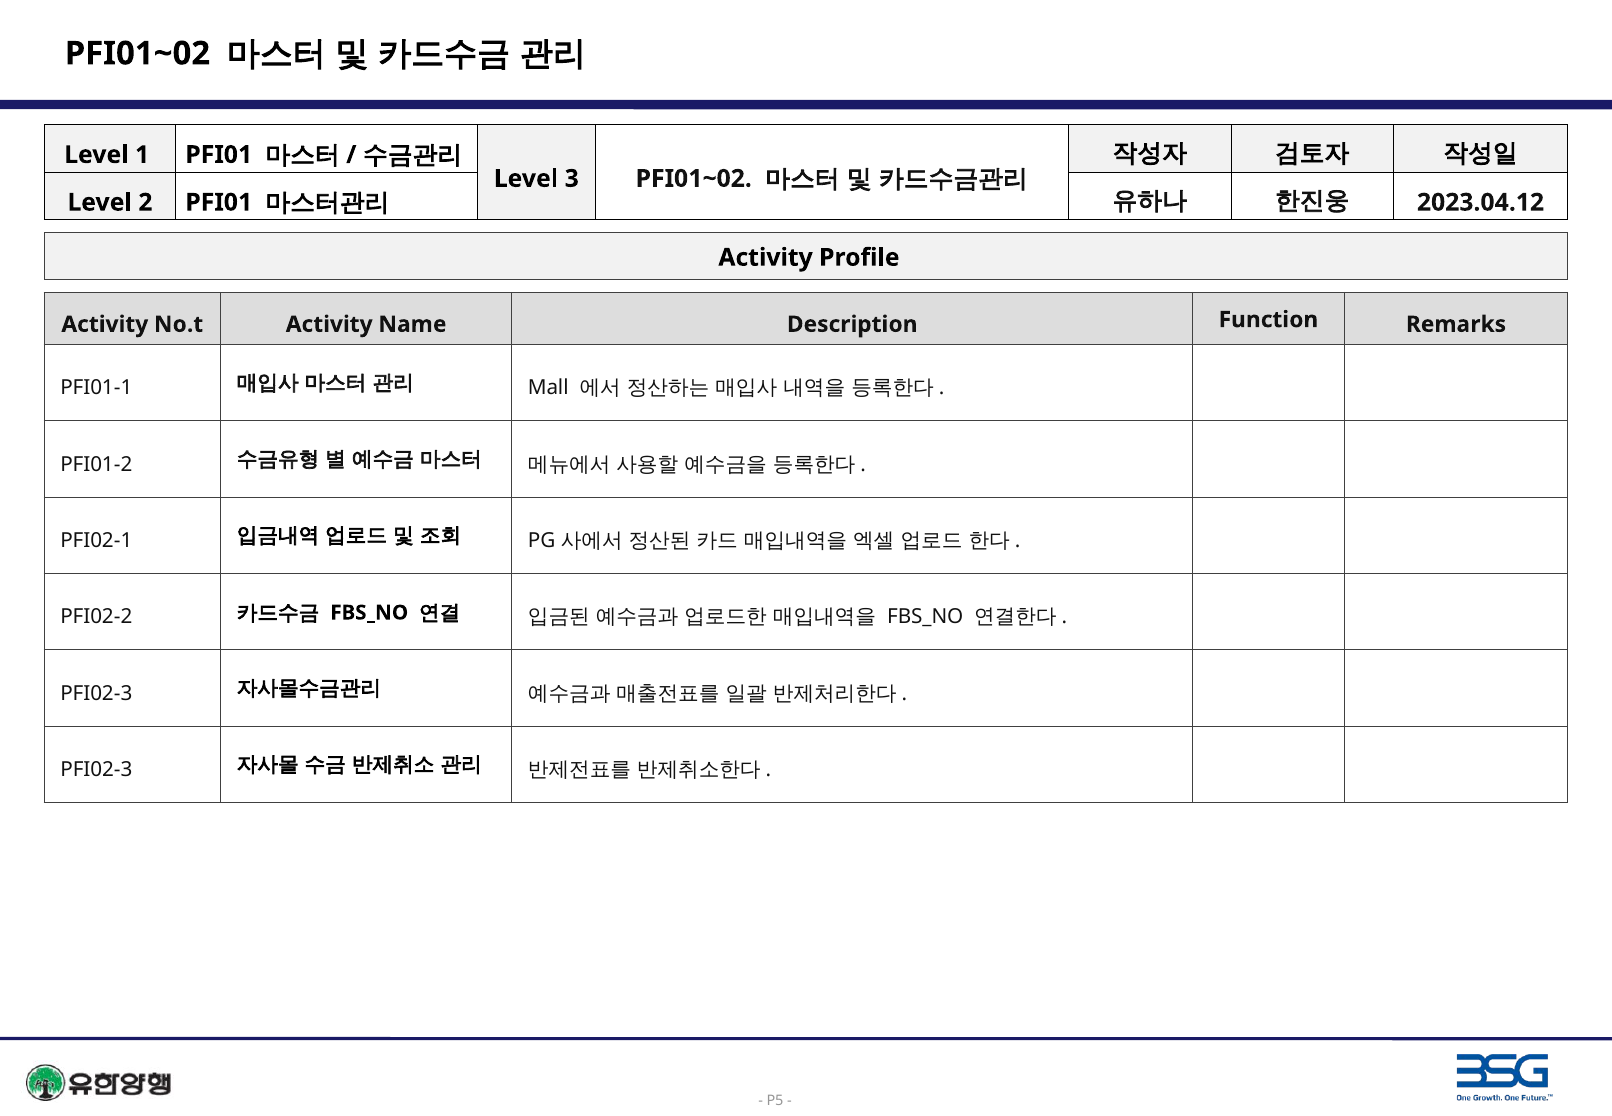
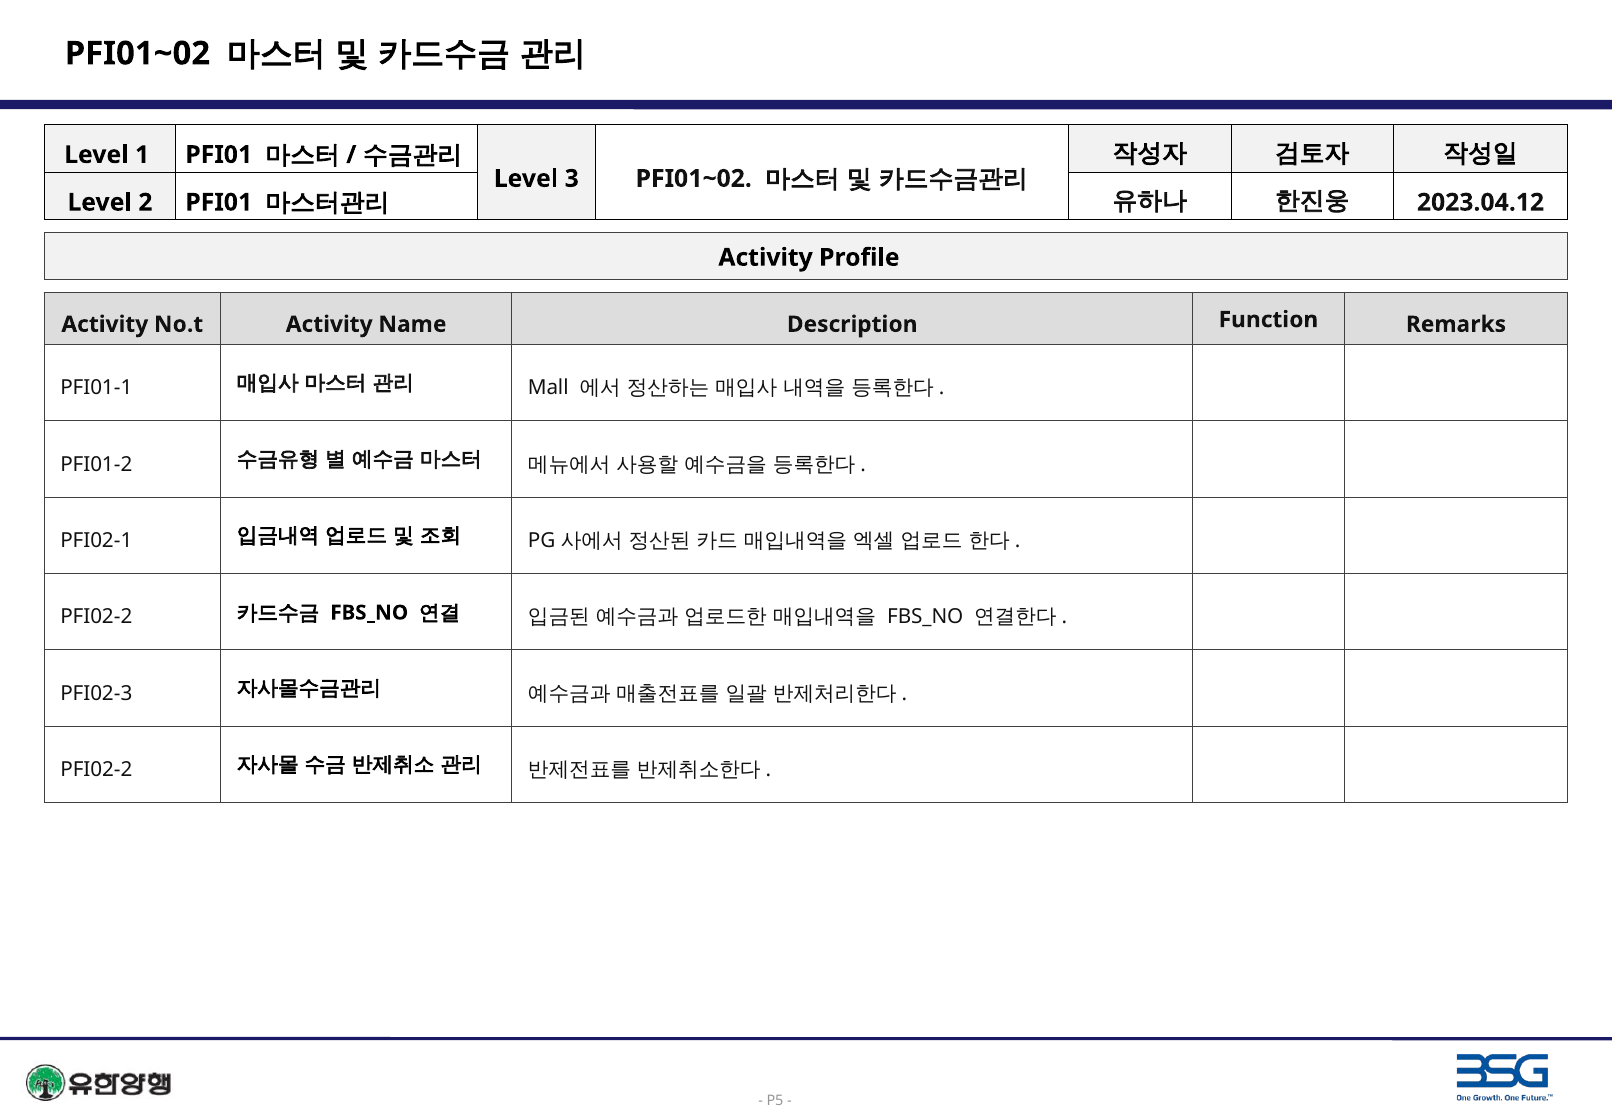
PFI02-3: PFI02-3 -> PFI02-2 (96, 770)
